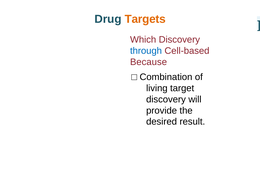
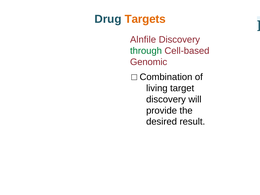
Which: Which -> Alnfile (143, 40)
through colour: blue -> green (146, 51)
Because: Because -> Genomic (149, 62)
